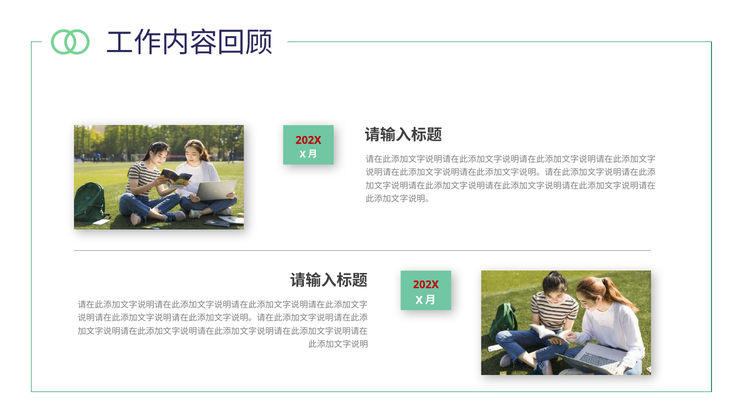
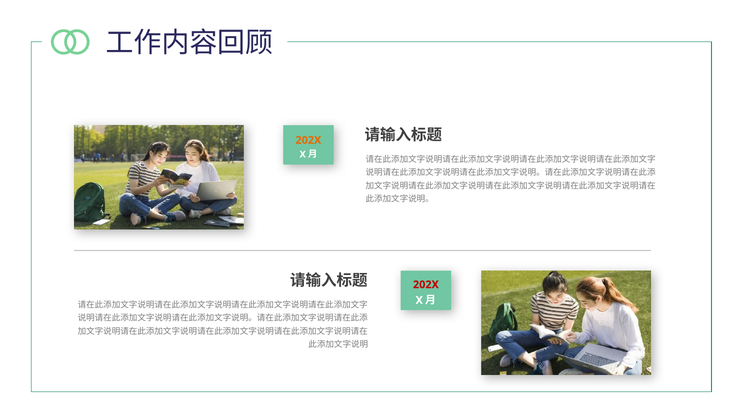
202X colour: red -> orange (308, 140)
